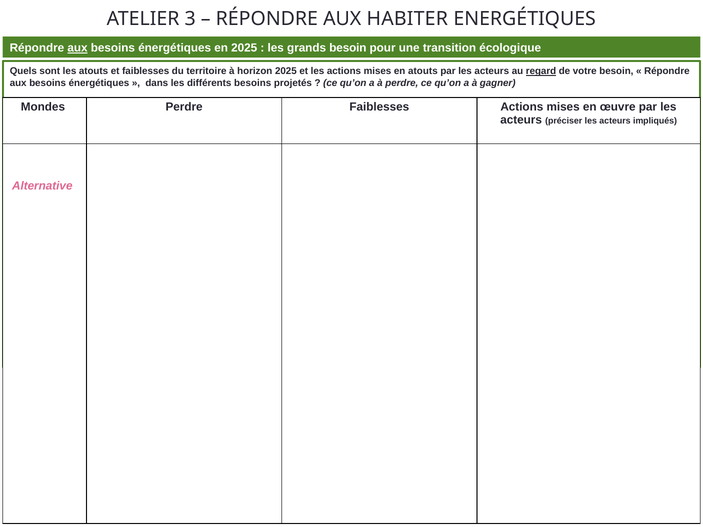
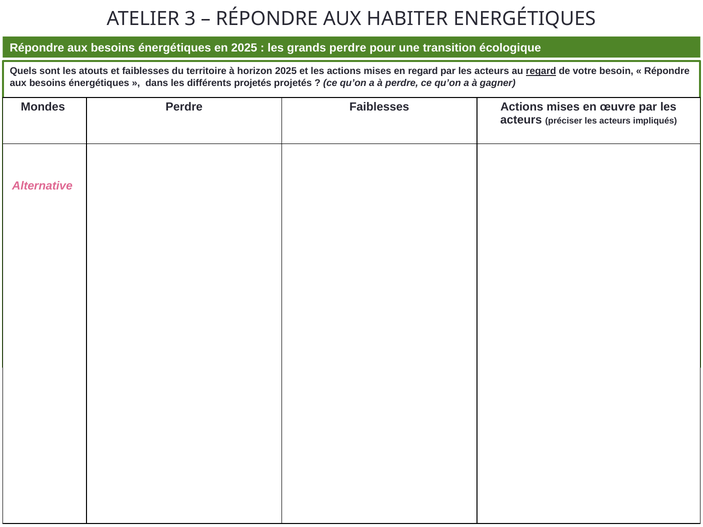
aux underline: present -> none (78, 48)
grands besoin: besoin -> perdre (348, 48)
en atouts: atouts -> regard (423, 71)
différents besoins: besoins -> projetés (253, 83)
